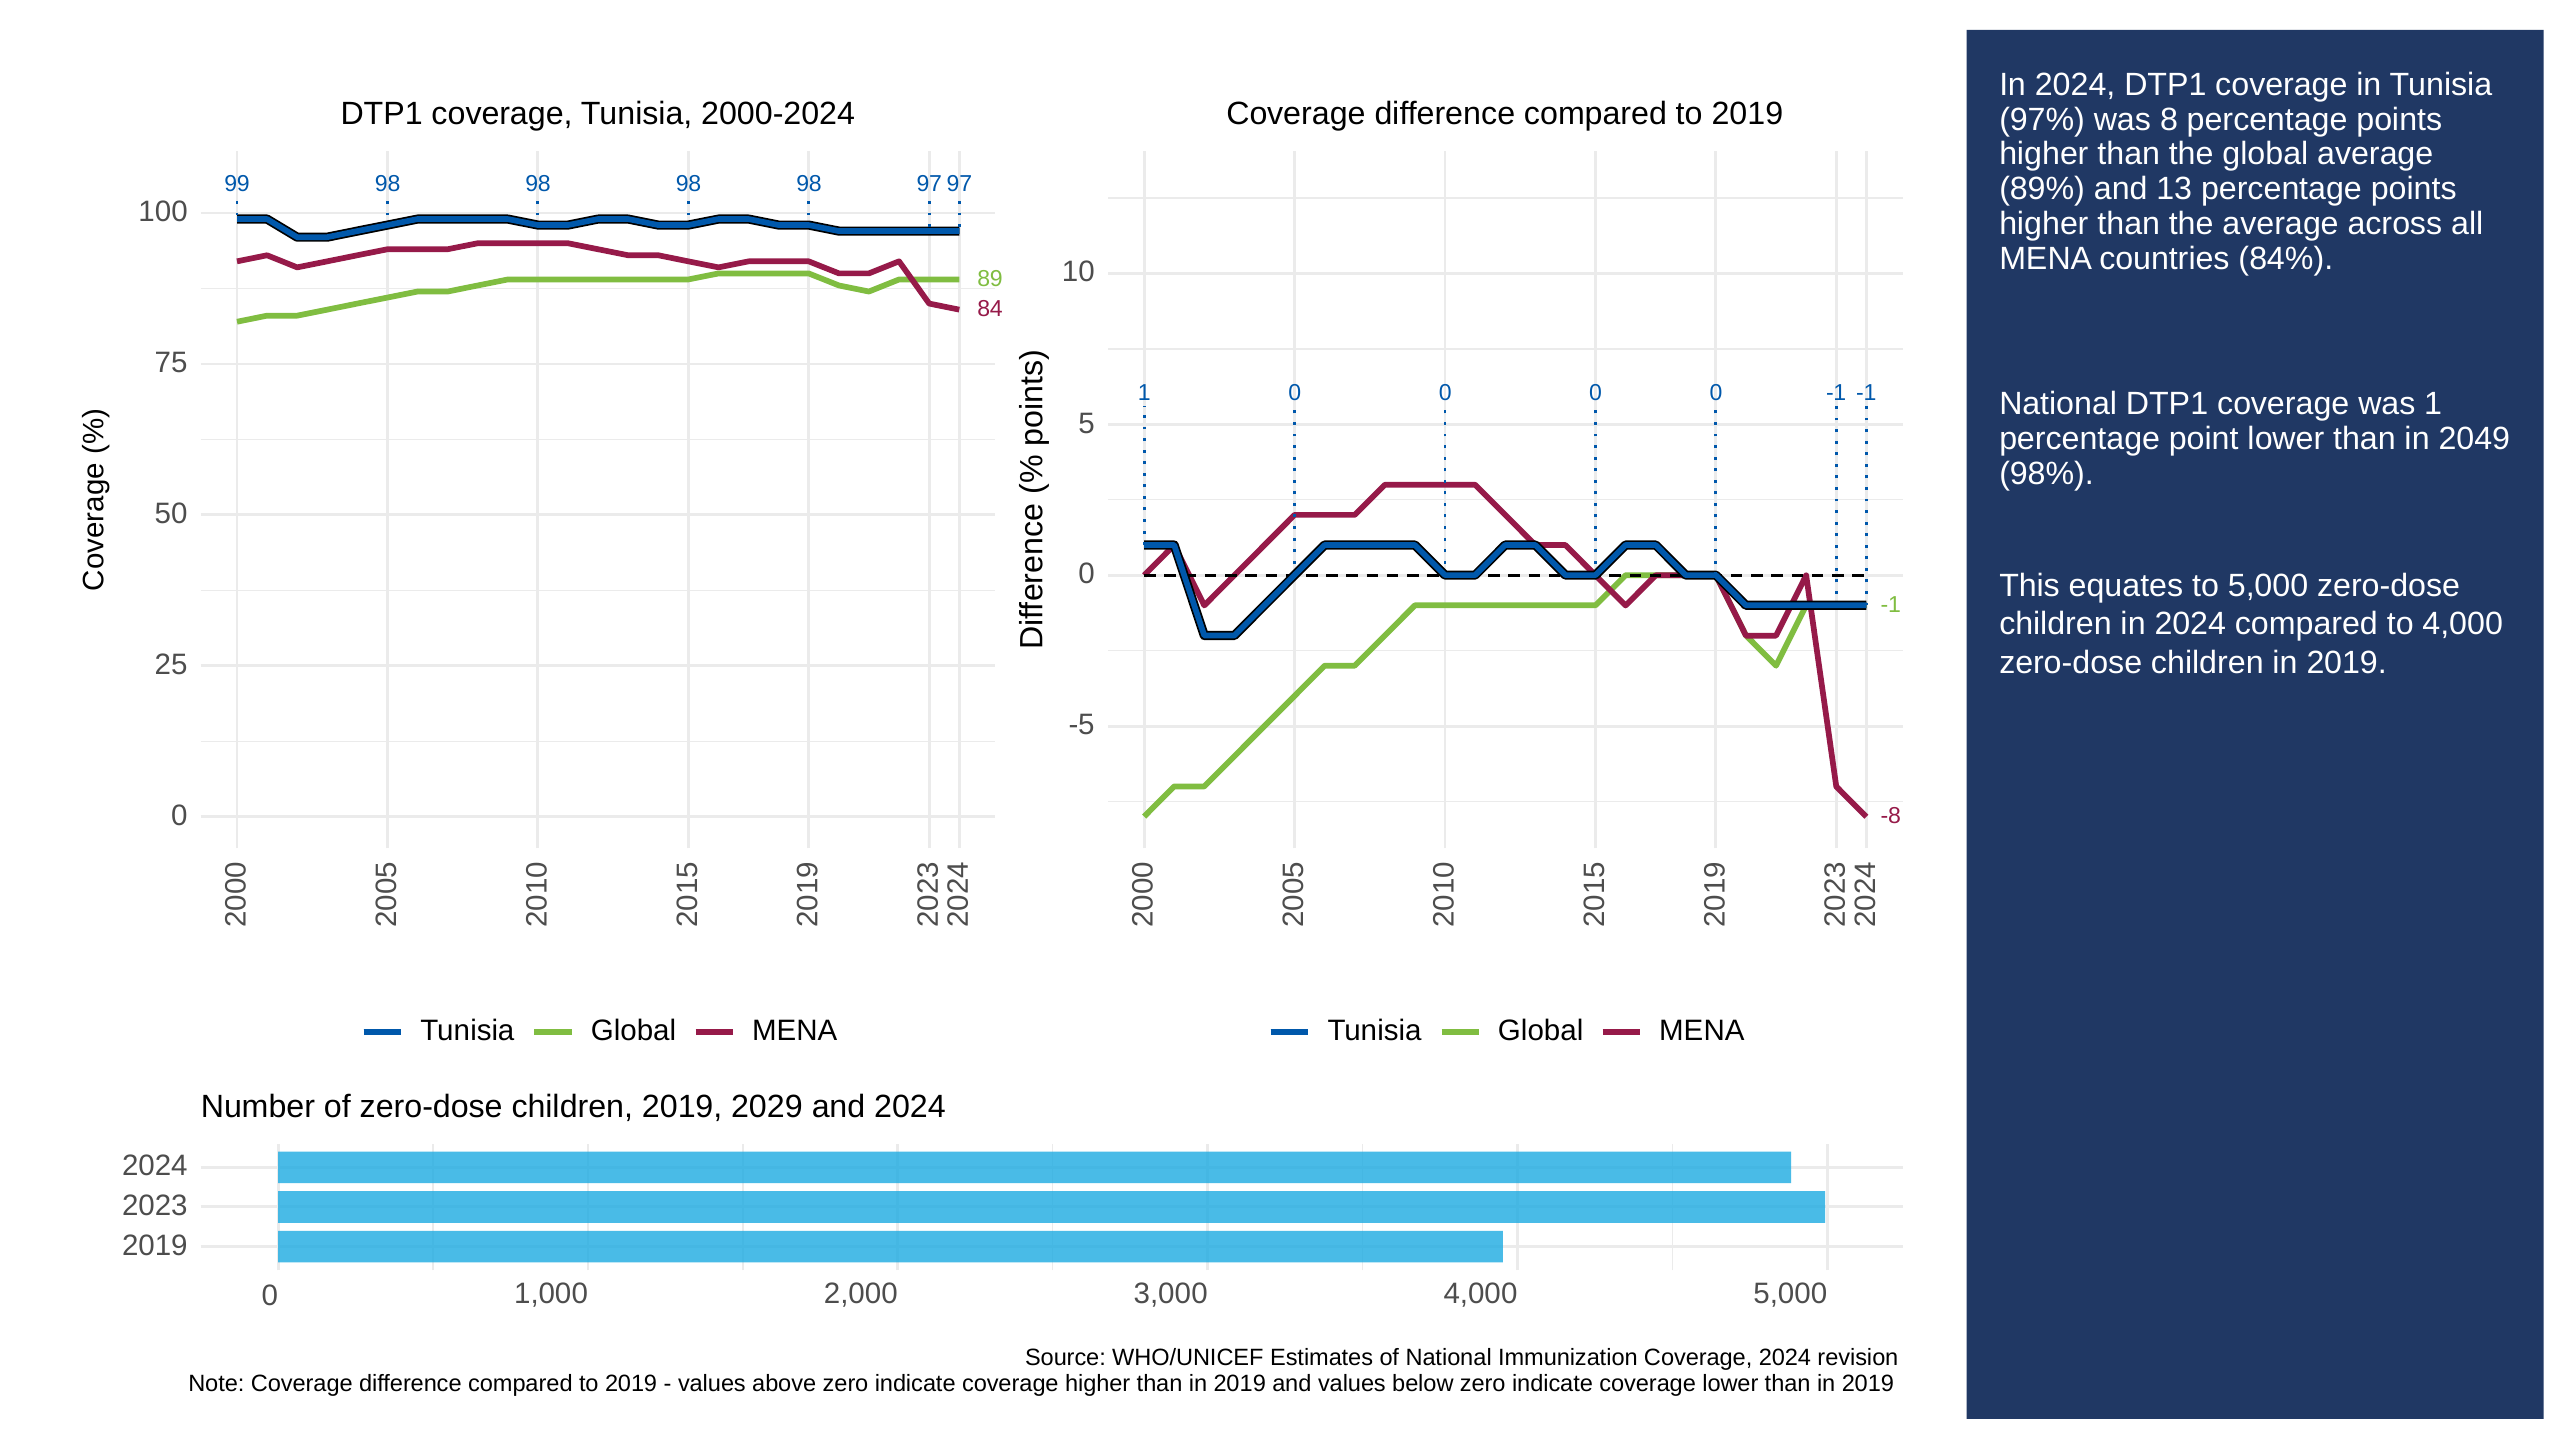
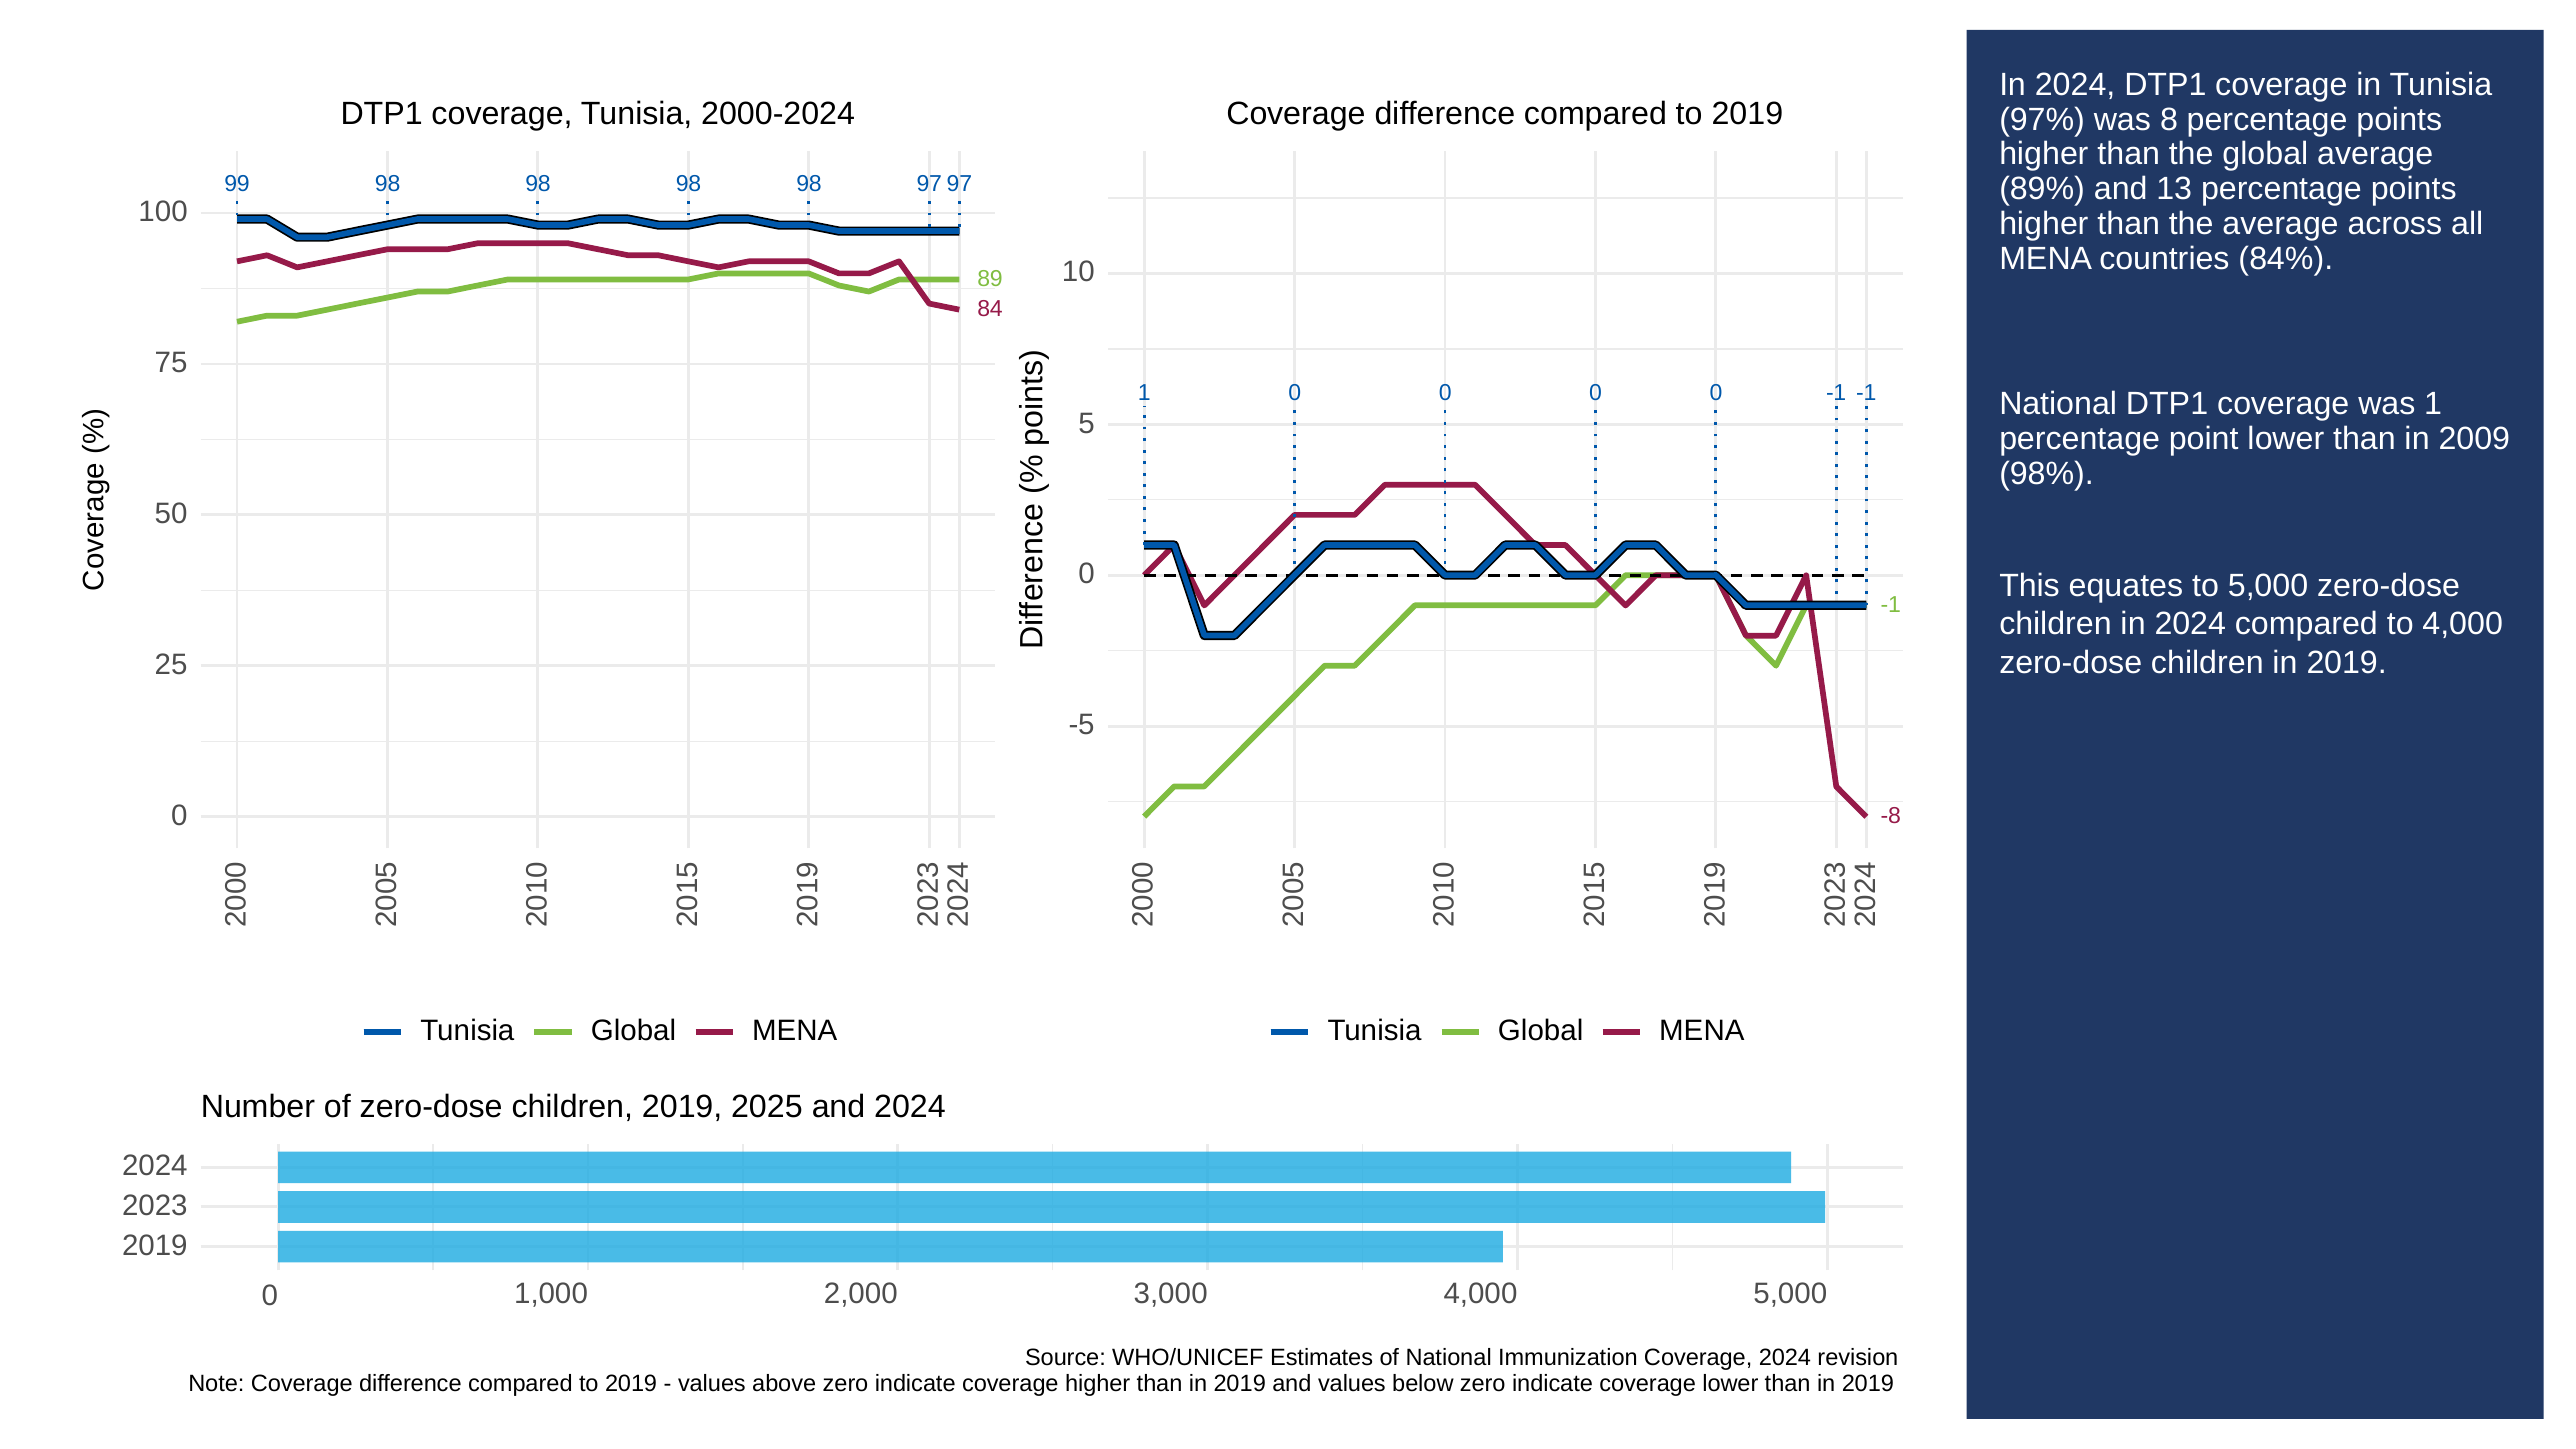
2049: 2049 -> 2009 (2474, 439)
2029: 2029 -> 2025 (767, 1107)
